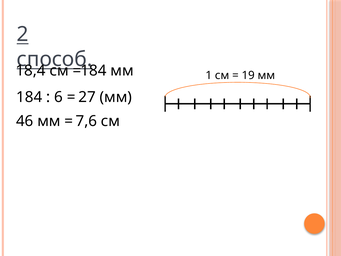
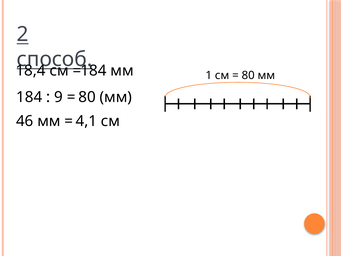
19: 19 -> 80 (248, 75)
6: 6 -> 9 (58, 97)
27: 27 -> 80 (87, 97)
7,6: 7,6 -> 4,1 (86, 121)
